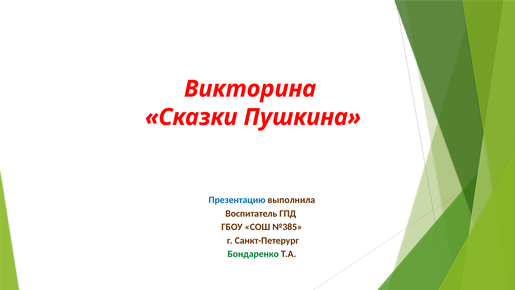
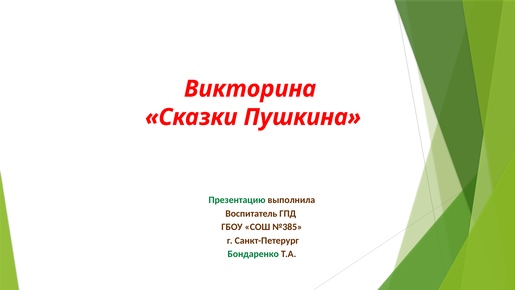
Презентацию colour: blue -> green (237, 200)
